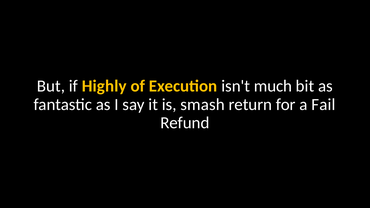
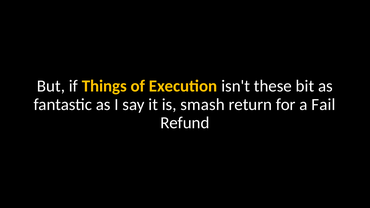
Highly: Highly -> Things (104, 86)
much: much -> these (273, 86)
